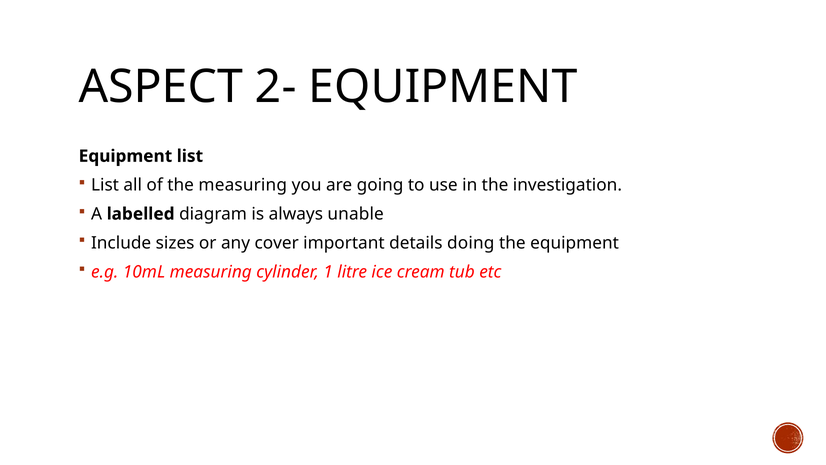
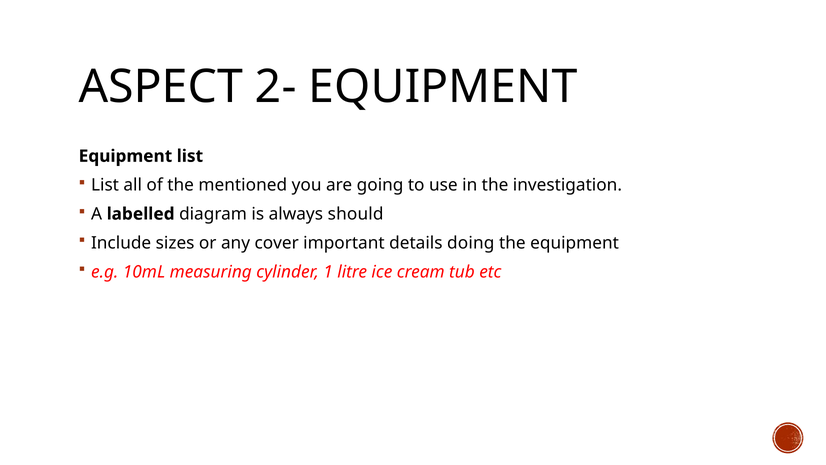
the measuring: measuring -> mentioned (243, 185)
unable: unable -> should (356, 214)
